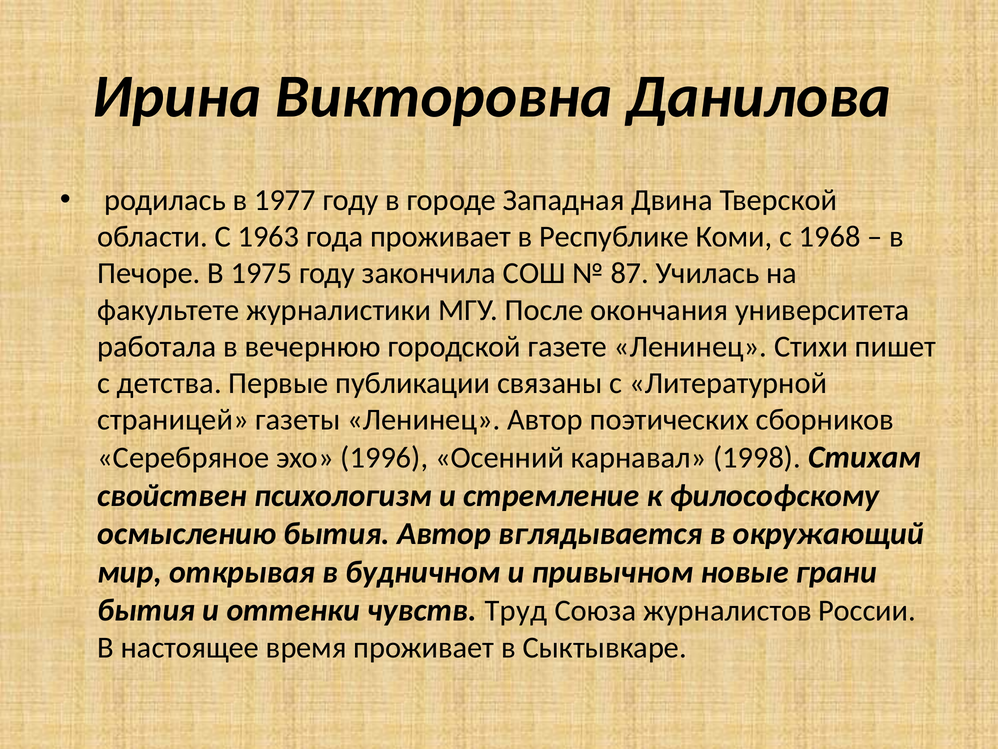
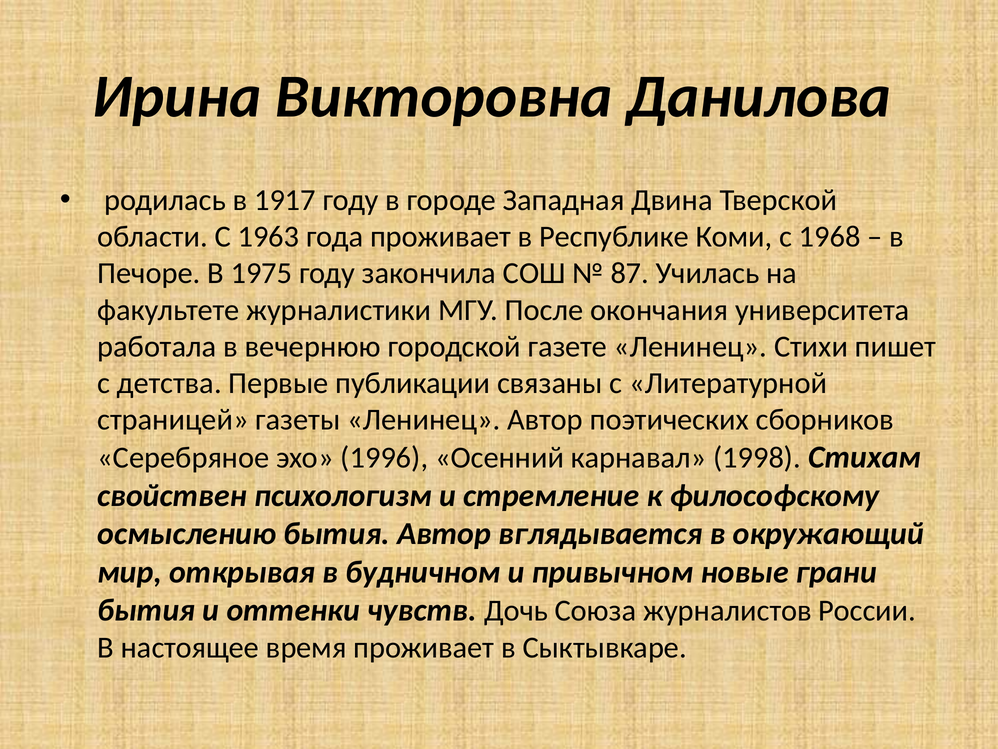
1977: 1977 -> 1917 (285, 200)
Труд: Труд -> Дочь (516, 610)
